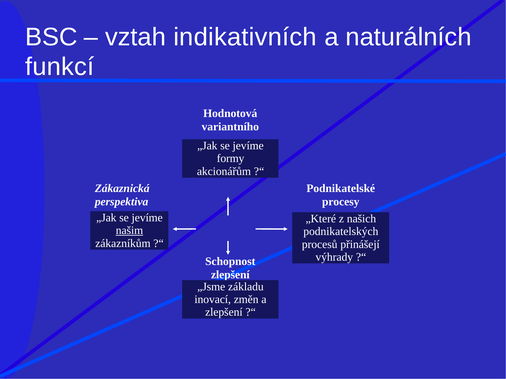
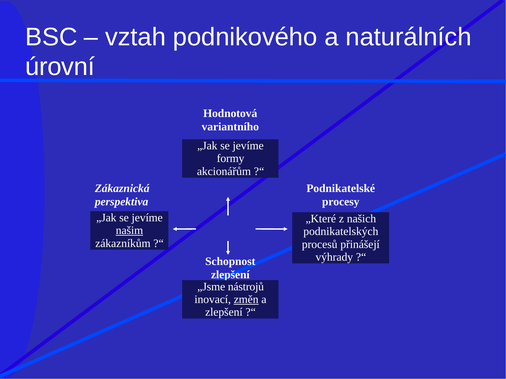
indikativních: indikativních -> podnikového (245, 37)
funkcí: funkcí -> úrovní (60, 67)
základu: základu -> nástrojů (246, 287)
změn underline: none -> present (246, 300)
